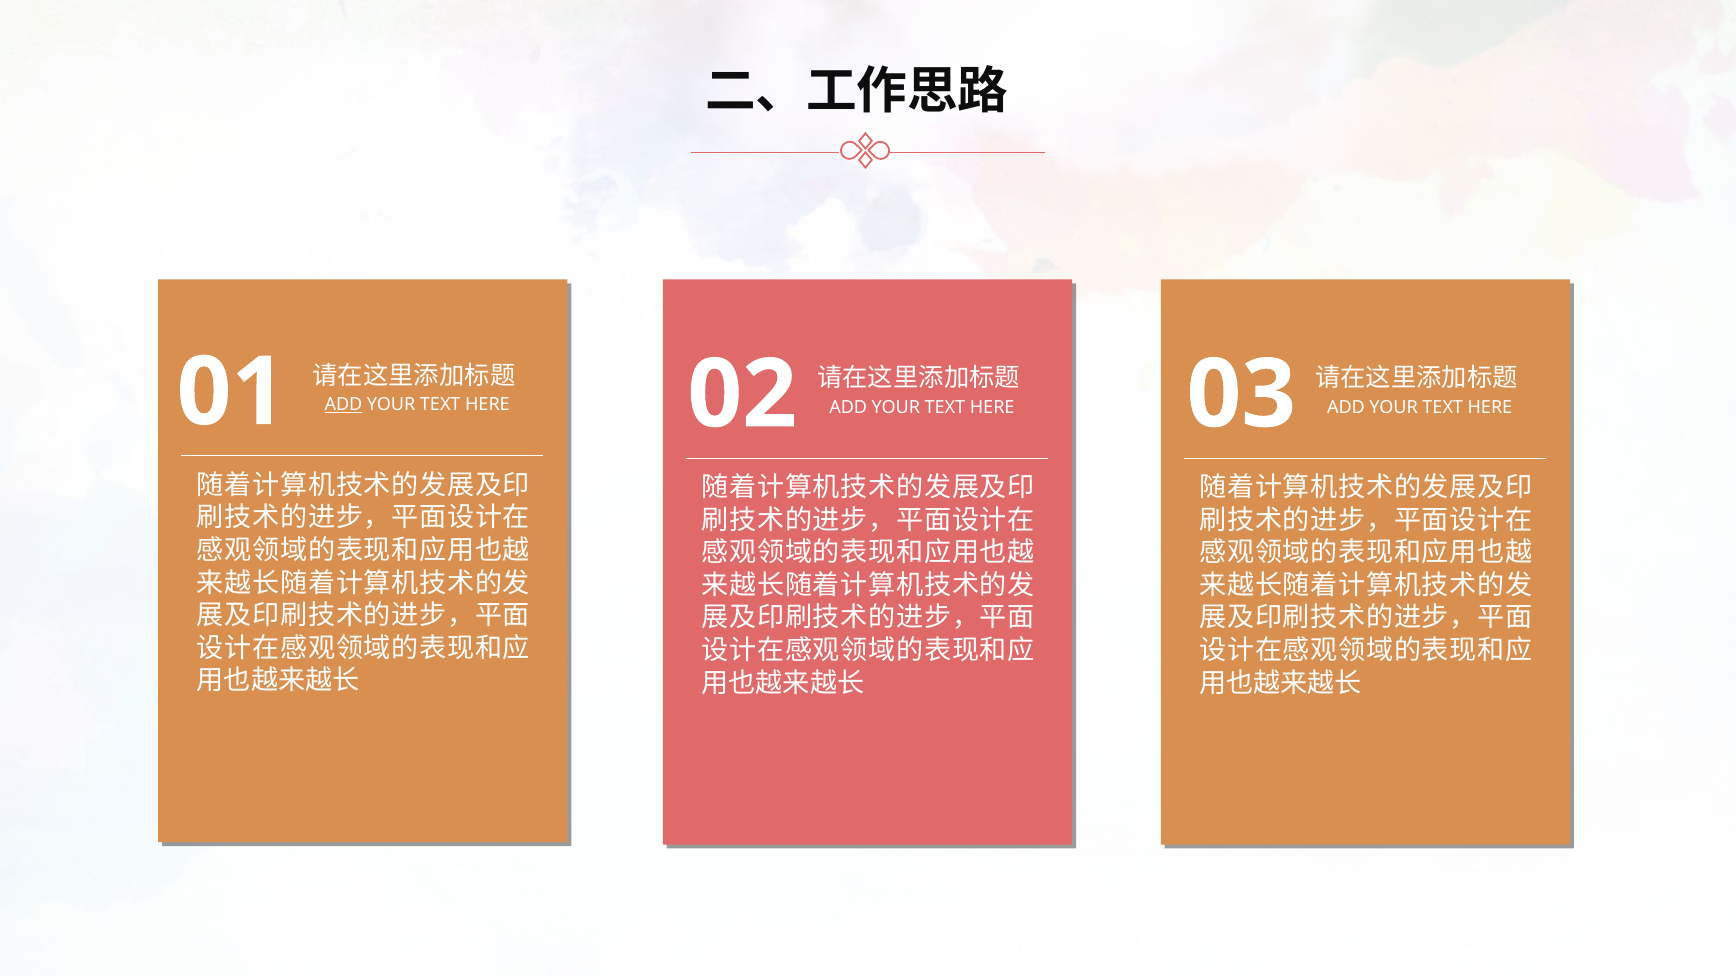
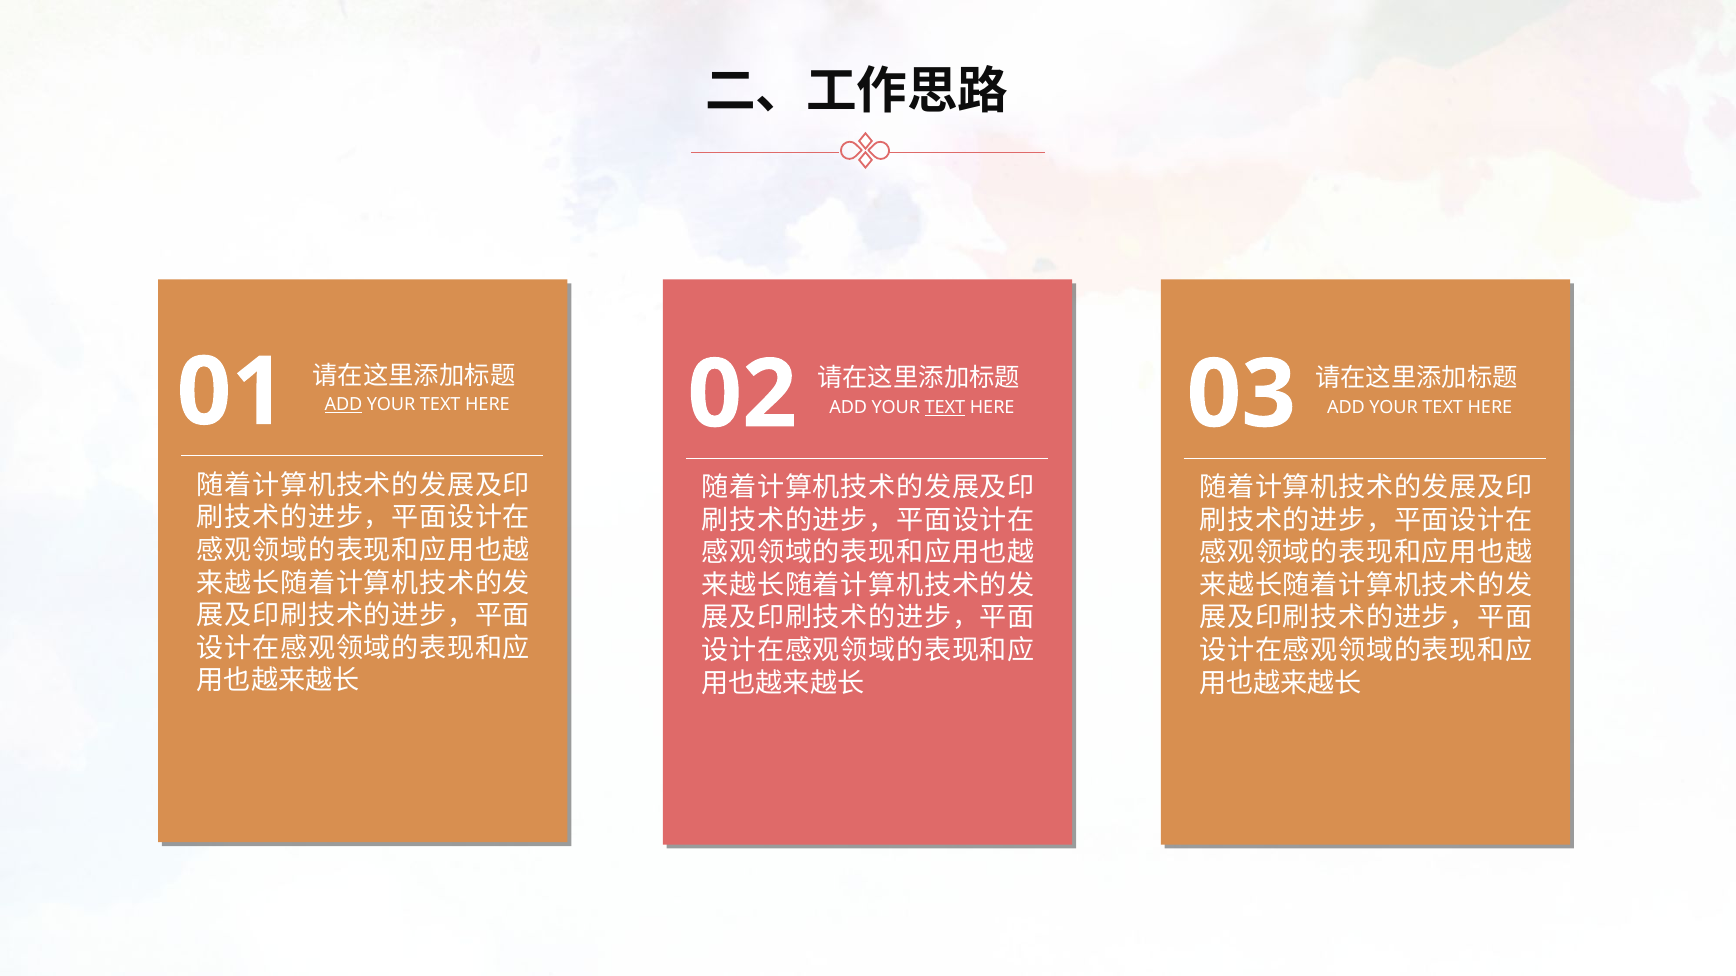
TEXT underline: none -> present (945, 407)
